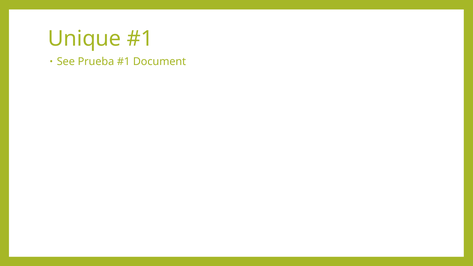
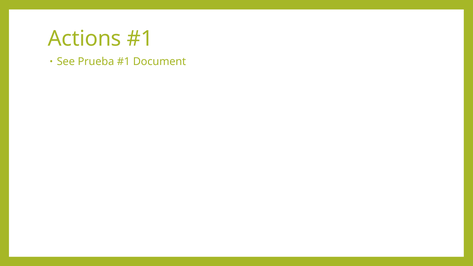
Unique: Unique -> Actions (85, 39)
